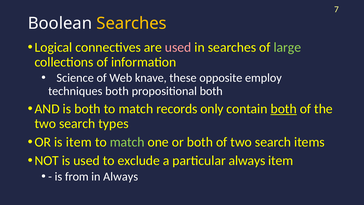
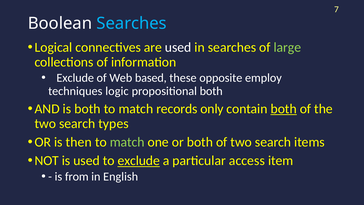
Searches colour: yellow -> light blue (132, 23)
used colour: pink -> white (178, 47)
Science: Science -> Exclude (75, 78)
knave: knave -> based (151, 78)
techniques both: both -> logic (117, 91)
is item: item -> then (79, 142)
exclude underline: none -> present (139, 160)
particular always: always -> access (247, 160)
in Always: Always -> English (121, 176)
